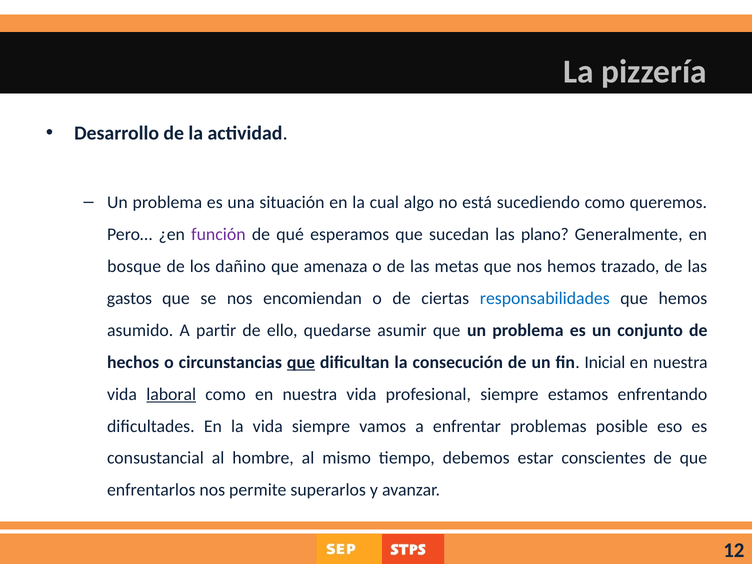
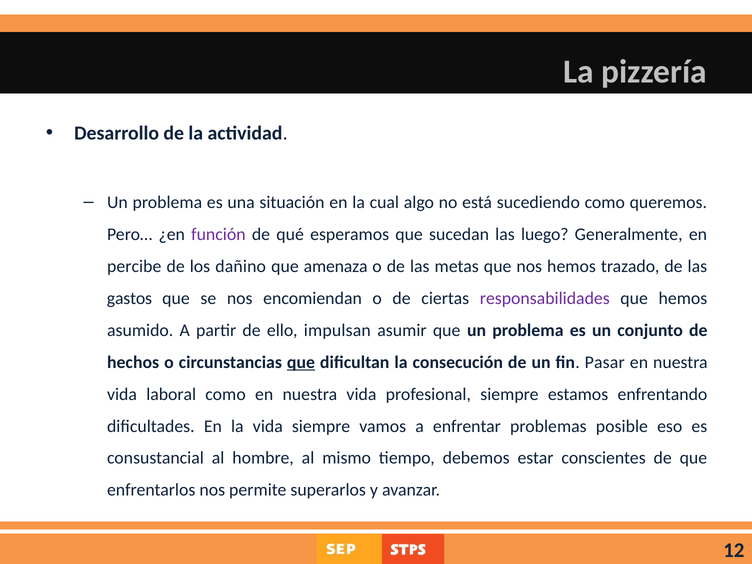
plano: plano -> luego (545, 234)
bosque: bosque -> percibe (134, 266)
responsabilidades colour: blue -> purple (545, 298)
quedarse: quedarse -> impulsan (337, 330)
Inicial: Inicial -> Pasar (605, 362)
laboral underline: present -> none (171, 394)
